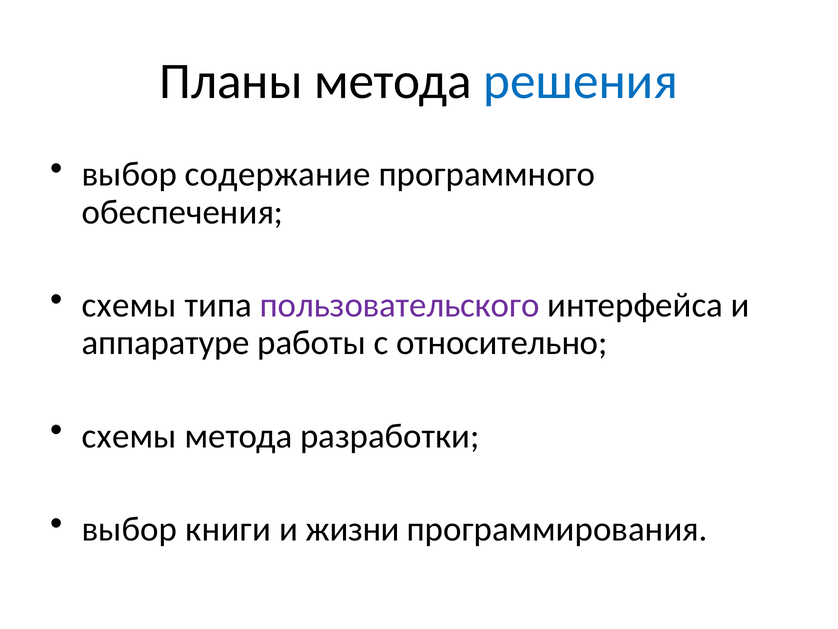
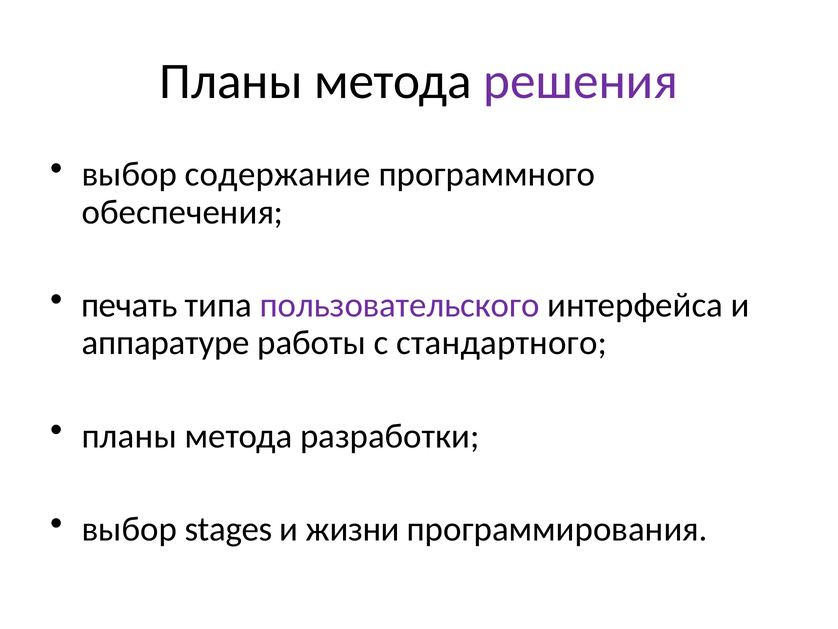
решения colour: blue -> purple (581, 81)
схемы: схемы -> печать (129, 305)
относительно: относительно -> стандартного (502, 343)
схемы: схемы -> планы (129, 436)
книги: книги -> stages (228, 529)
